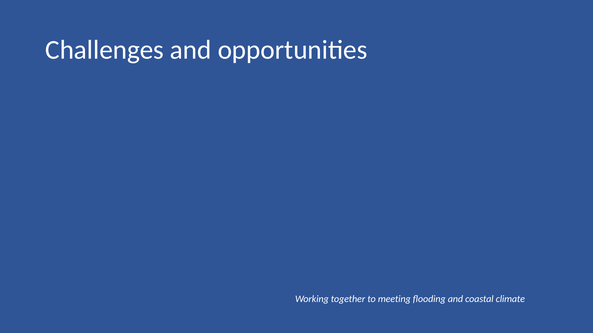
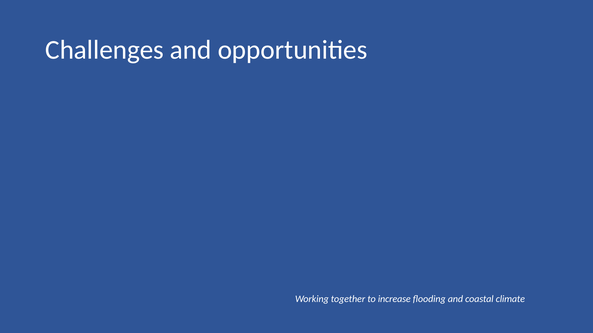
meeting: meeting -> increase (394, 299)
